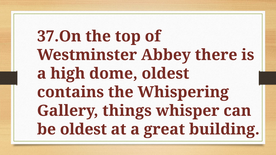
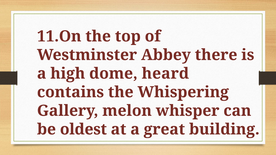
37.On: 37.On -> 11.On (59, 36)
dome oldest: oldest -> heard (165, 74)
things: things -> melon (127, 111)
